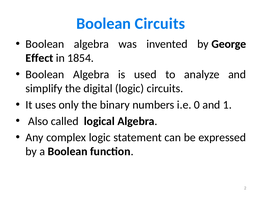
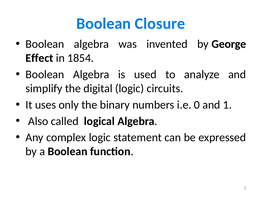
Boolean Circuits: Circuits -> Closure (160, 23)
